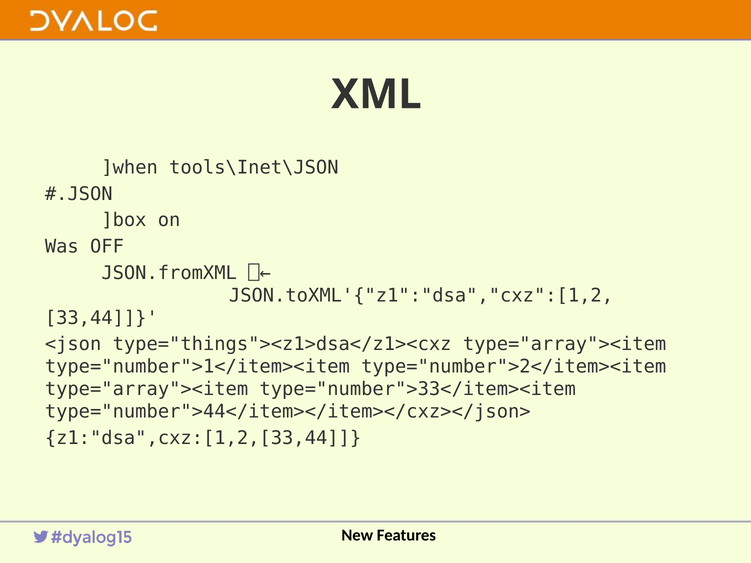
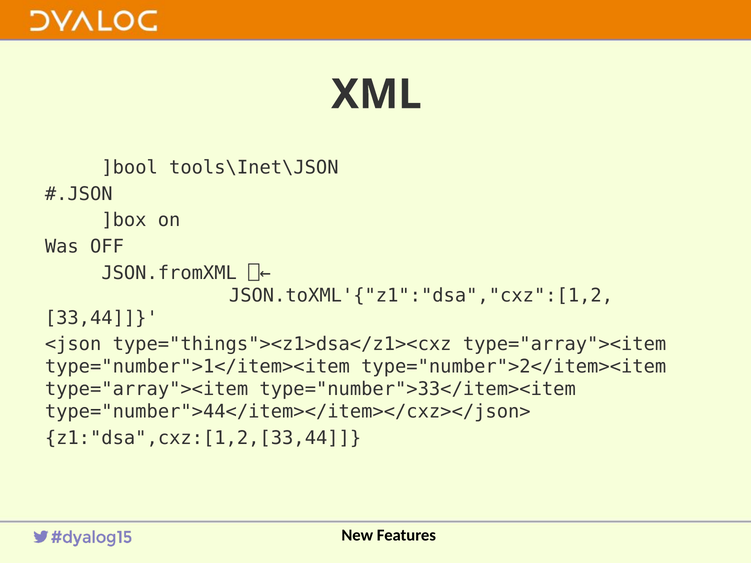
]when: ]when -> ]bool (130, 168)
